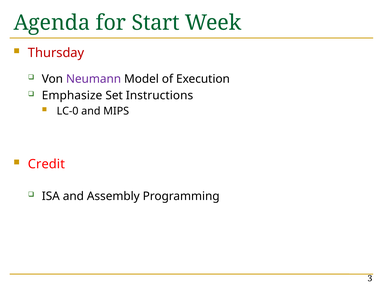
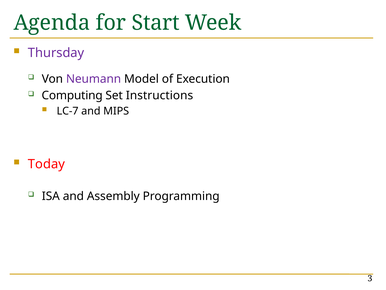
Thursday colour: red -> purple (56, 53)
Emphasize: Emphasize -> Computing (72, 95)
LC-0: LC-0 -> LC-7 (68, 111)
Credit: Credit -> Today (46, 164)
